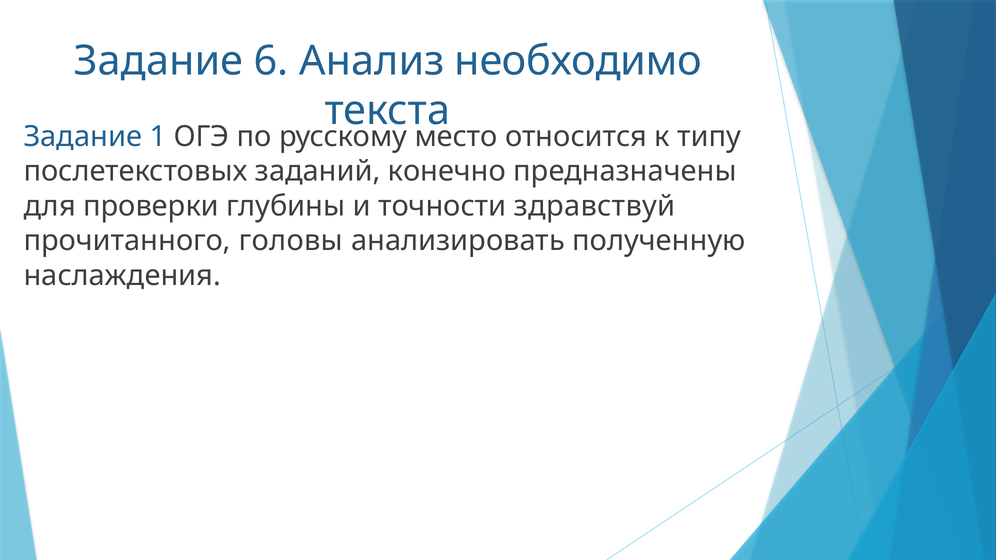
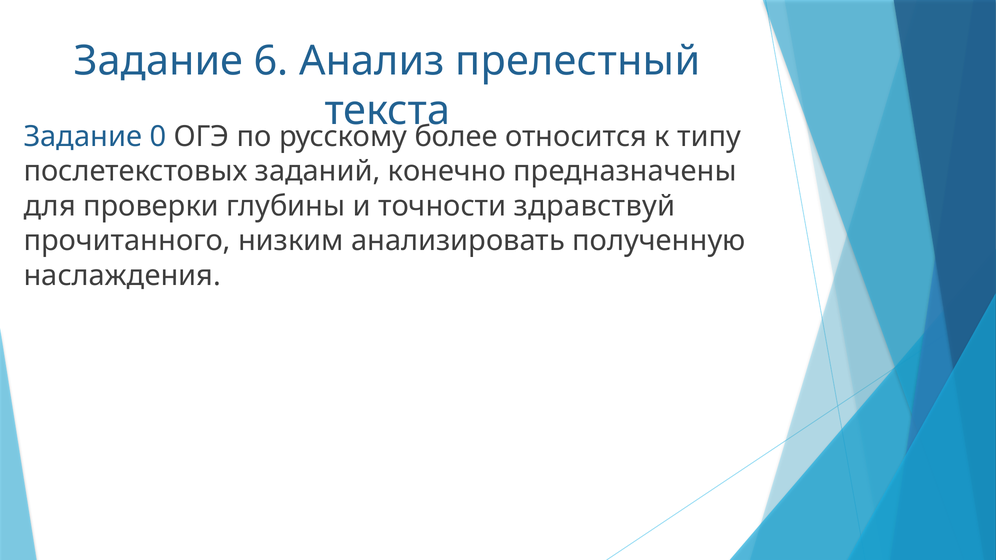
необходимо: необходимо -> прелестный (578, 61)
1: 1 -> 0 (158, 137)
место: место -> более (456, 137)
головы: головы -> низким (291, 241)
